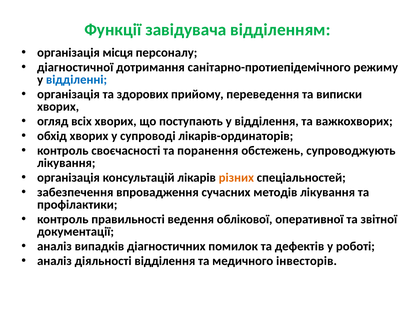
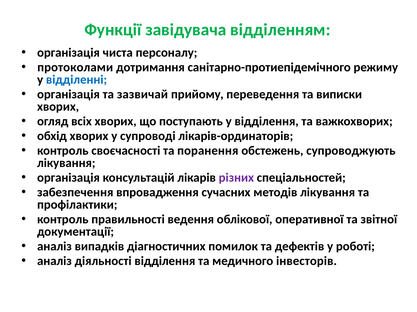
місця: місця -> чиста (118, 53)
діагностичної: діагностичної -> протоколами (75, 68)
здорових: здорових -> зазвичай (142, 95)
різних colour: orange -> purple (236, 178)
